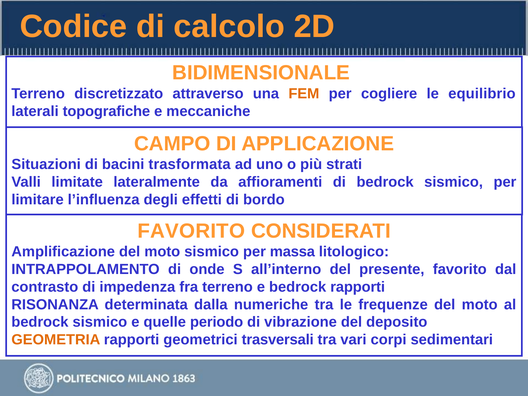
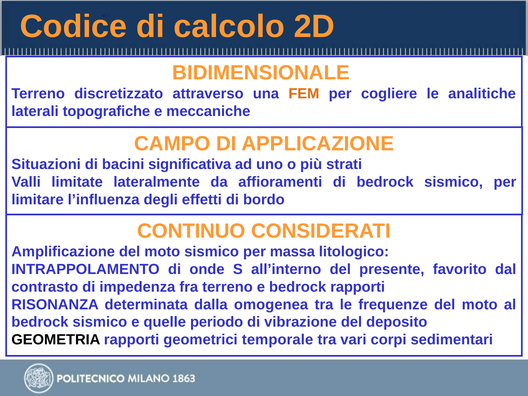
equilibrio: equilibrio -> analitiche (482, 94)
trasformata: trasformata -> significativa (190, 164)
FAVORITO: FAVORITO -> CONTINUO (191, 231)
numeriche: numeriche -> omogenea (271, 305)
GEOMETRIA colour: orange -> black (56, 340)
trasversali: trasversali -> temporale (278, 340)
